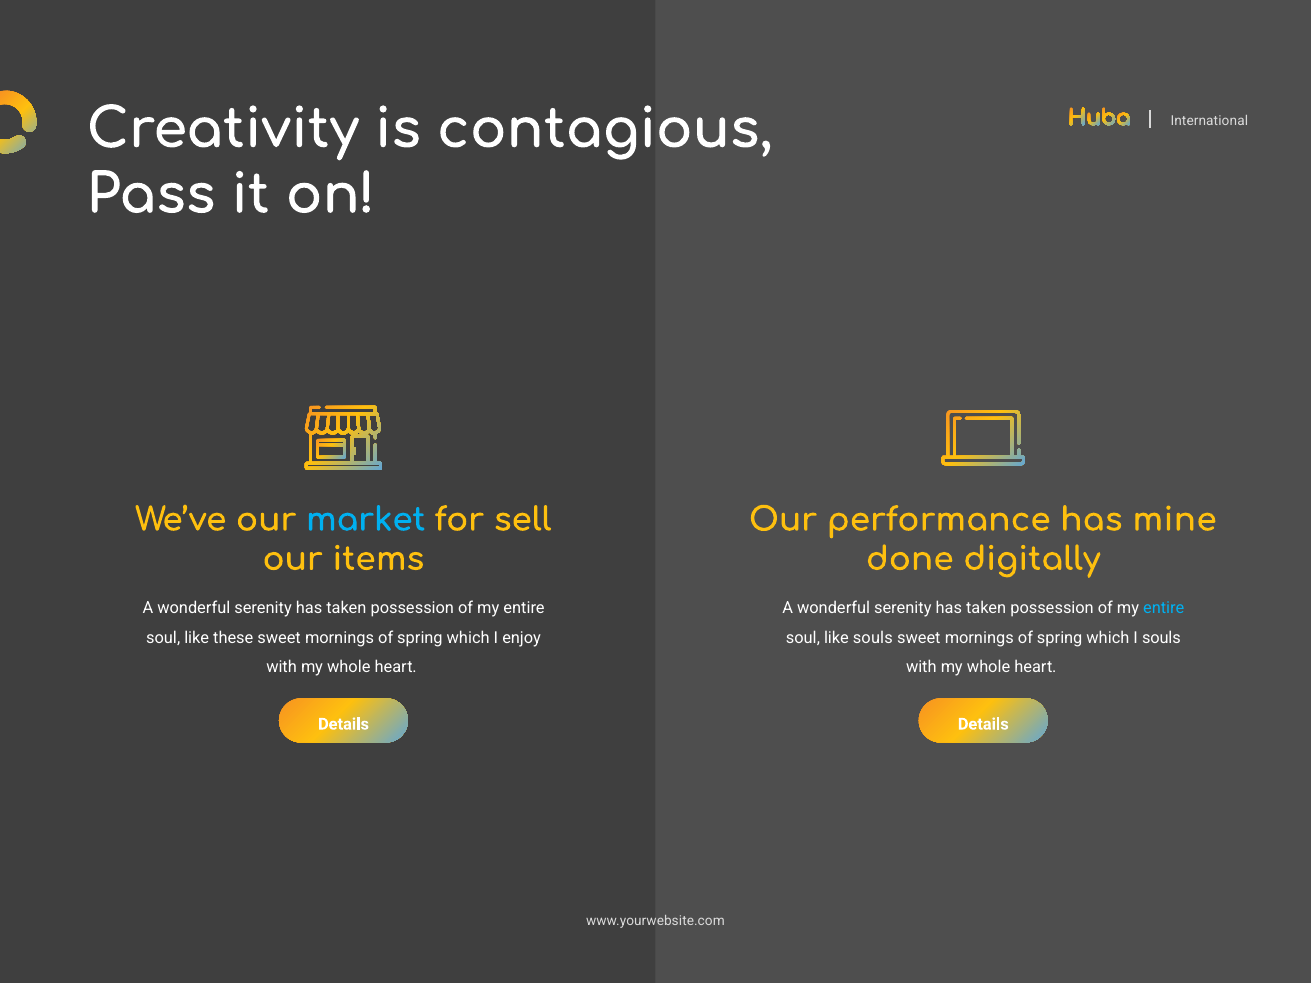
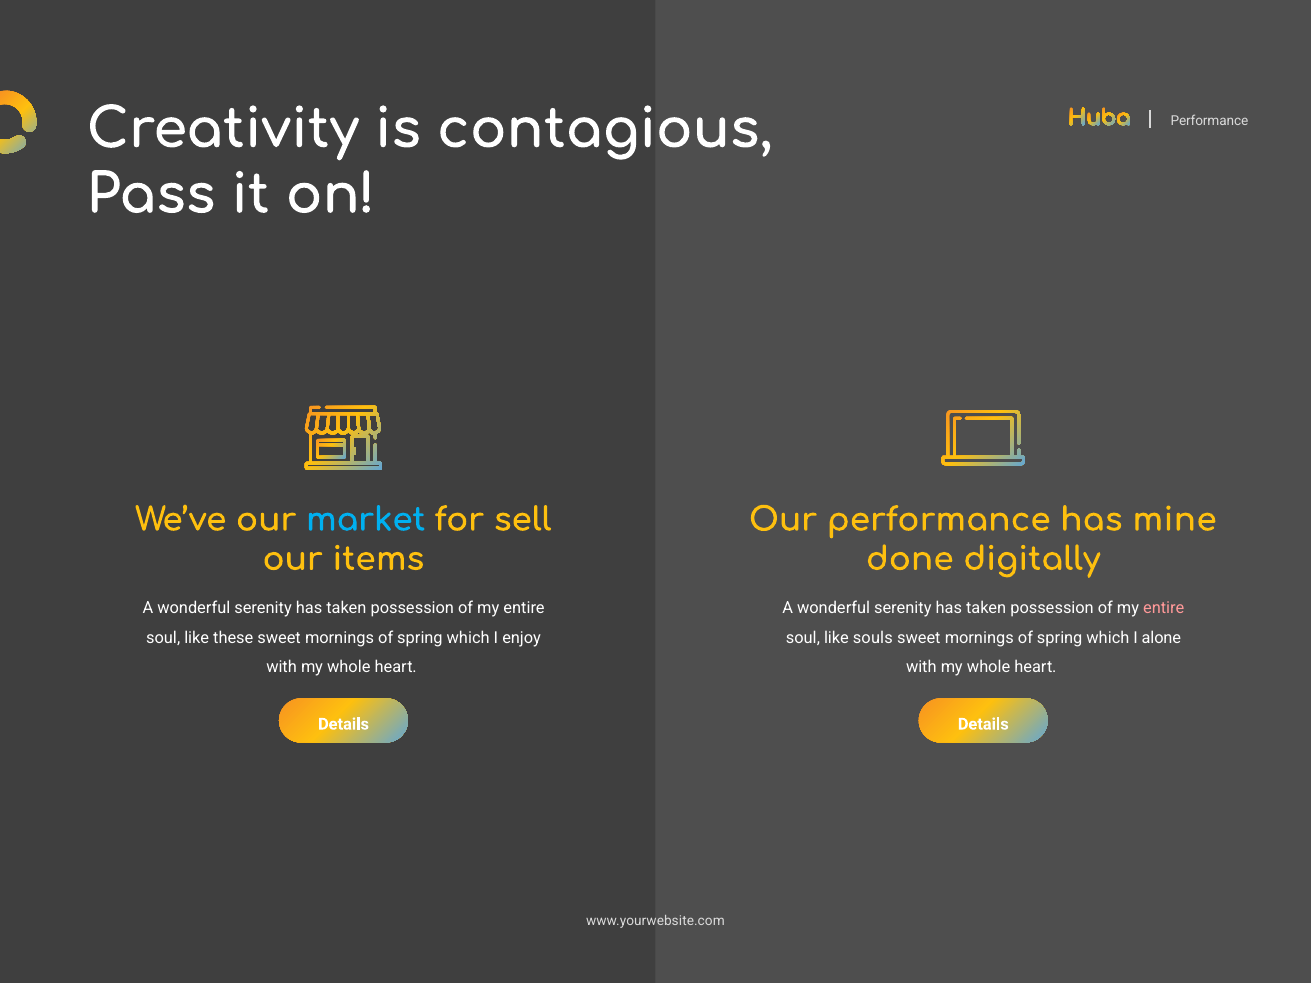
International: International -> Performance (1209, 121)
entire colour: light blue -> pink (1164, 608)
I souls: souls -> alone (1161, 638)
